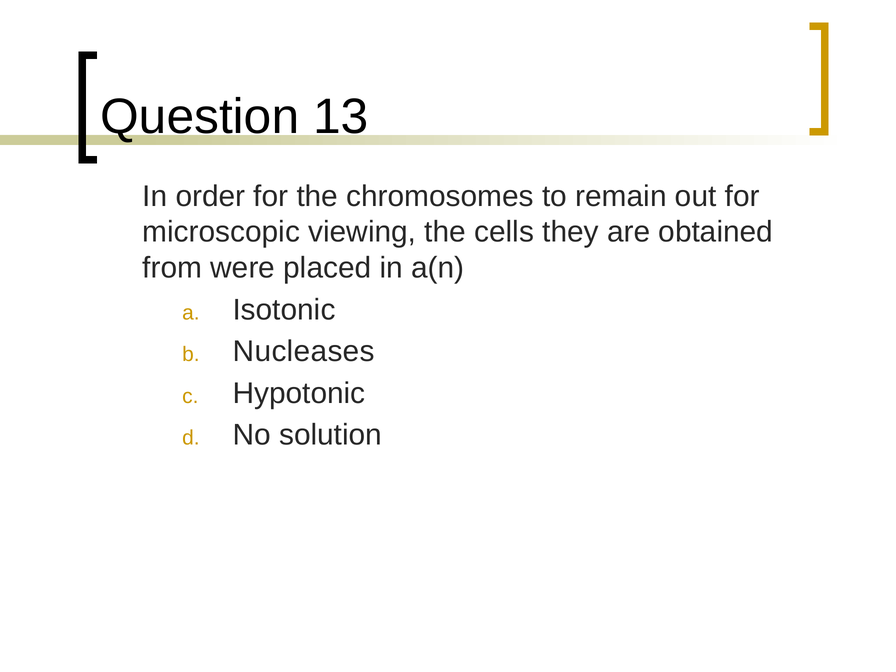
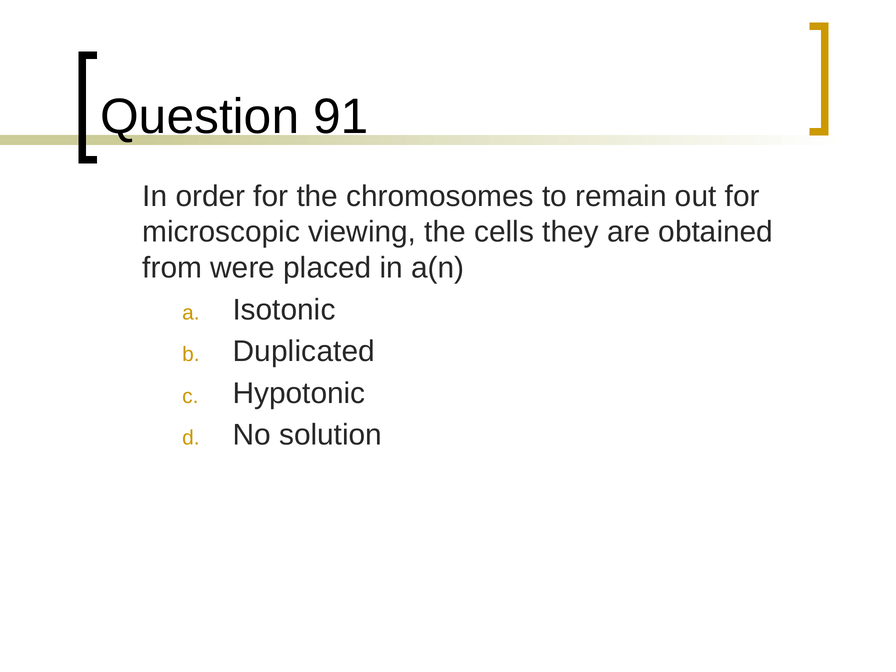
13: 13 -> 91 (341, 117)
Nucleases: Nucleases -> Duplicated (304, 352)
